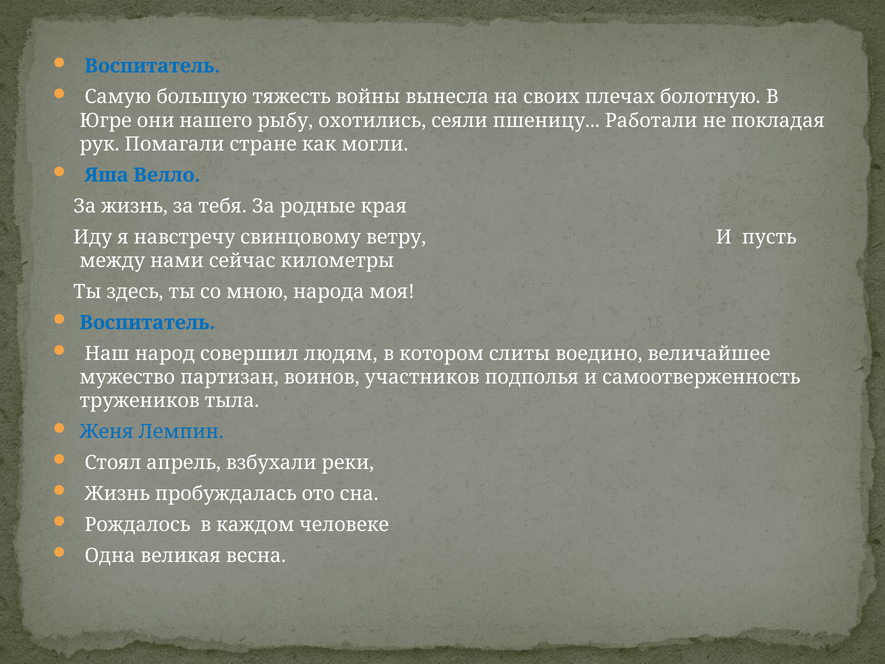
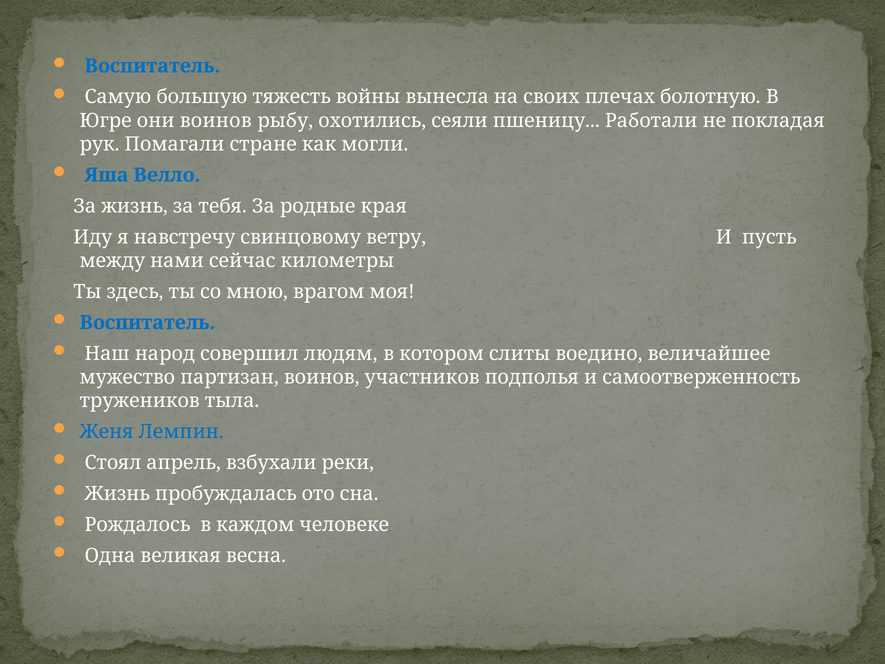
они нашего: нашего -> воинов (216, 120)
народа: народа -> врагом (329, 292)
